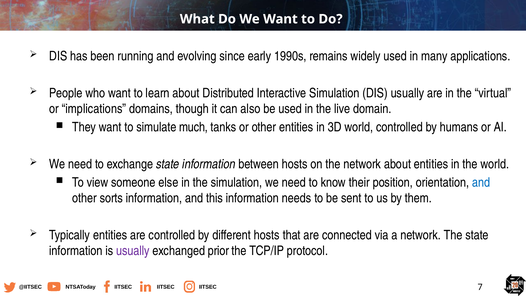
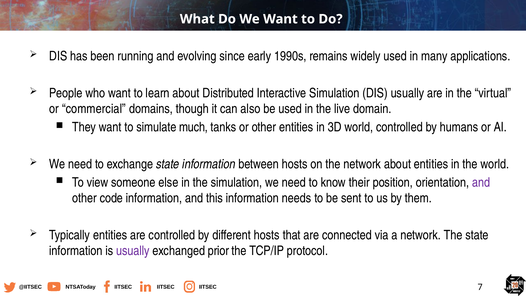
implications: implications -> commercial (94, 109)
and colour: blue -> purple (481, 182)
sorts: sorts -> code (111, 198)
